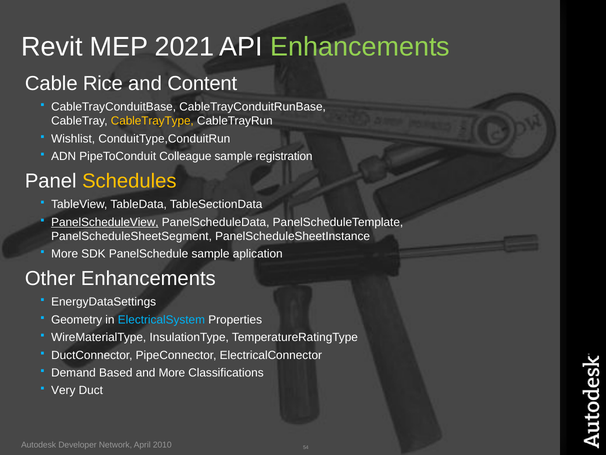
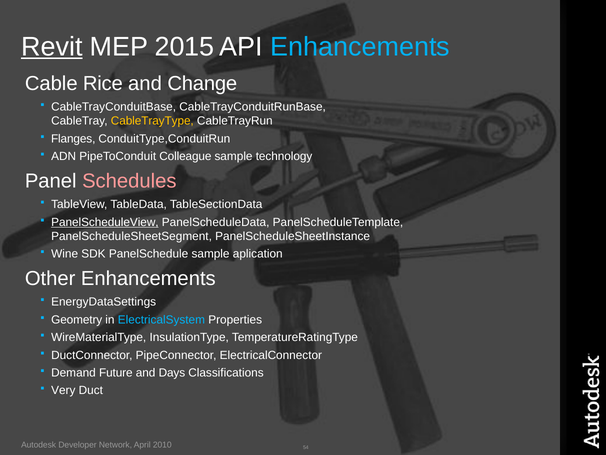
Revit underline: none -> present (52, 47)
2021: 2021 -> 2015 (185, 47)
Enhancements colour: light green -> light blue (360, 47)
Content: Content -> Change (202, 83)
Wishlist: Wishlist -> Flanges (73, 139)
registration: registration -> technology (284, 156)
Schedules colour: yellow -> pink (129, 181)
More: More -> Wine (65, 254)
Based: Based -> Future (116, 372)
and More: More -> Days (172, 372)
